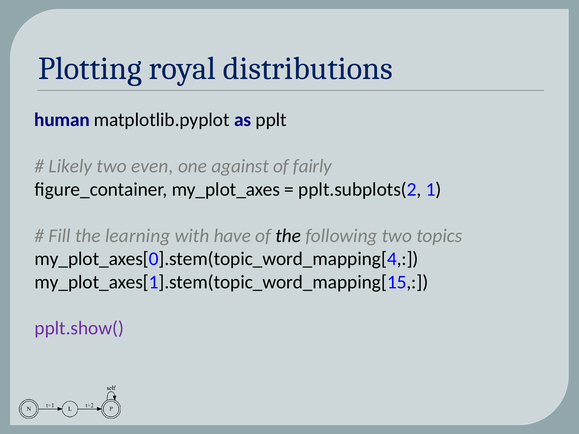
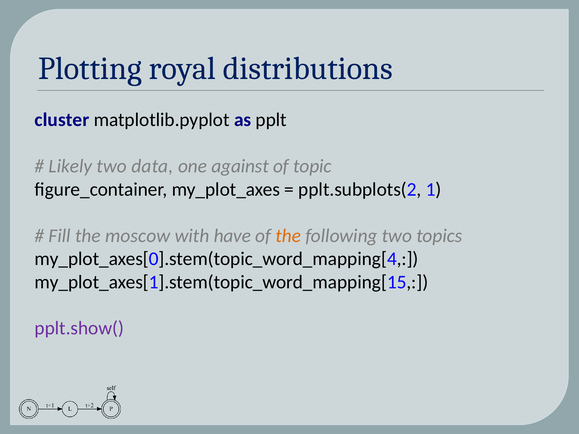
human: human -> cluster (62, 120)
even: even -> data (152, 166)
fairly: fairly -> topic (312, 166)
learning: learning -> moscow (138, 236)
the colour: black -> orange (288, 236)
